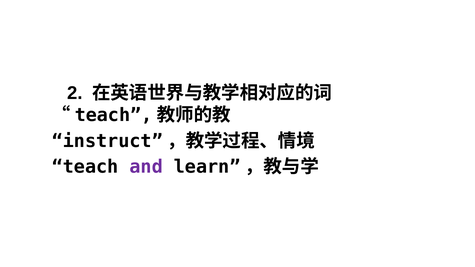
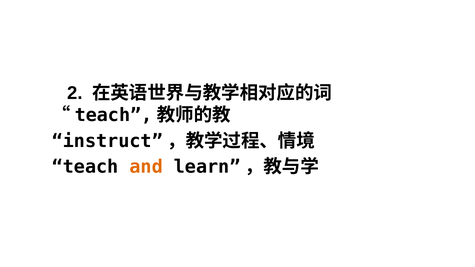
and colour: purple -> orange (146, 167)
